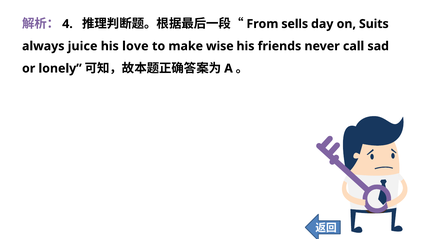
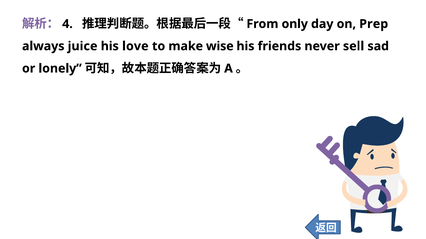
sells: sells -> only (295, 24)
Suits: Suits -> Prep (374, 24)
call: call -> sell (354, 46)
